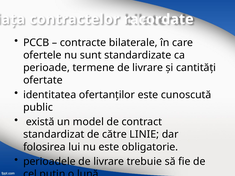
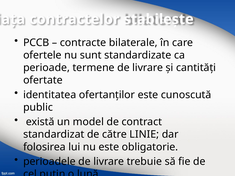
racordate: racordate -> stabileşte (159, 19)
